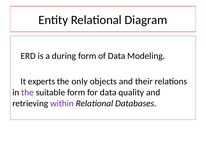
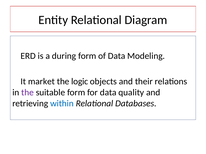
experts: experts -> market (41, 82)
only: only -> logic (80, 82)
within colour: purple -> blue (62, 104)
